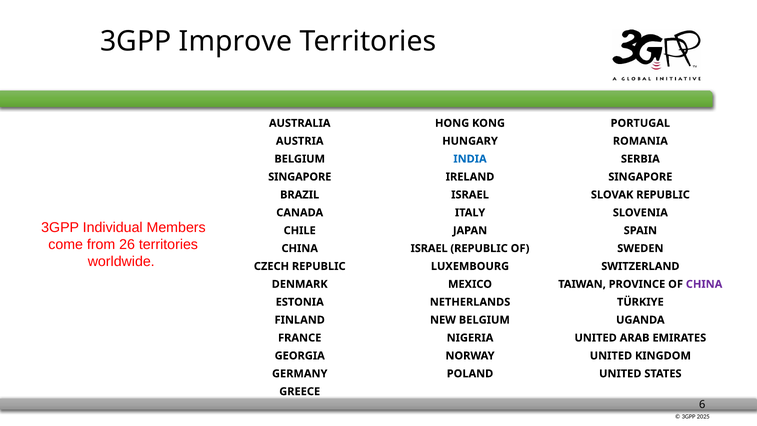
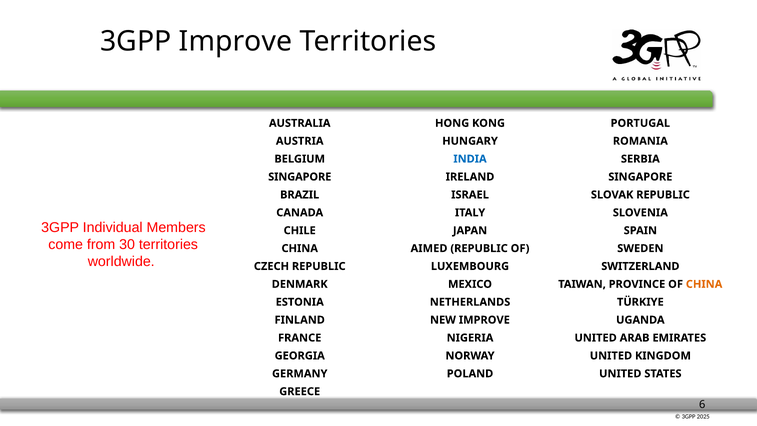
26: 26 -> 30 (127, 244)
CHINA ISRAEL: ISRAEL -> AIMED (429, 248)
CHINA colour: purple -> orange (704, 284)
NEW BELGIUM: BELGIUM -> IMPROVE (484, 320)
